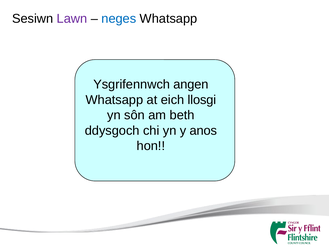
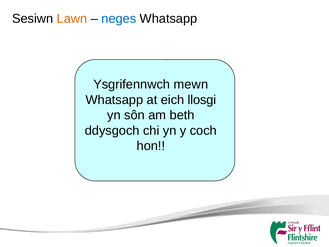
Lawn colour: purple -> orange (72, 19)
angen: angen -> mewn (191, 84)
anos: anos -> coch (203, 130)
